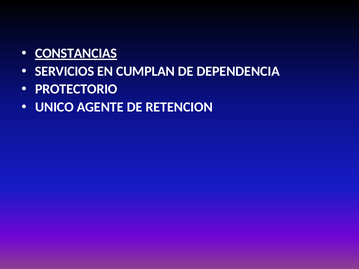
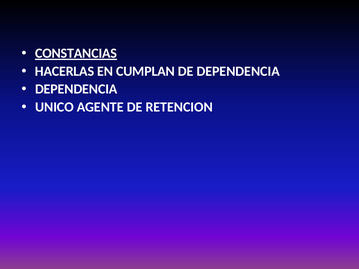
SERVICIOS: SERVICIOS -> HACERLAS (65, 71)
PROTECTORIO: PROTECTORIO -> DEPENDENCIA (76, 89)
